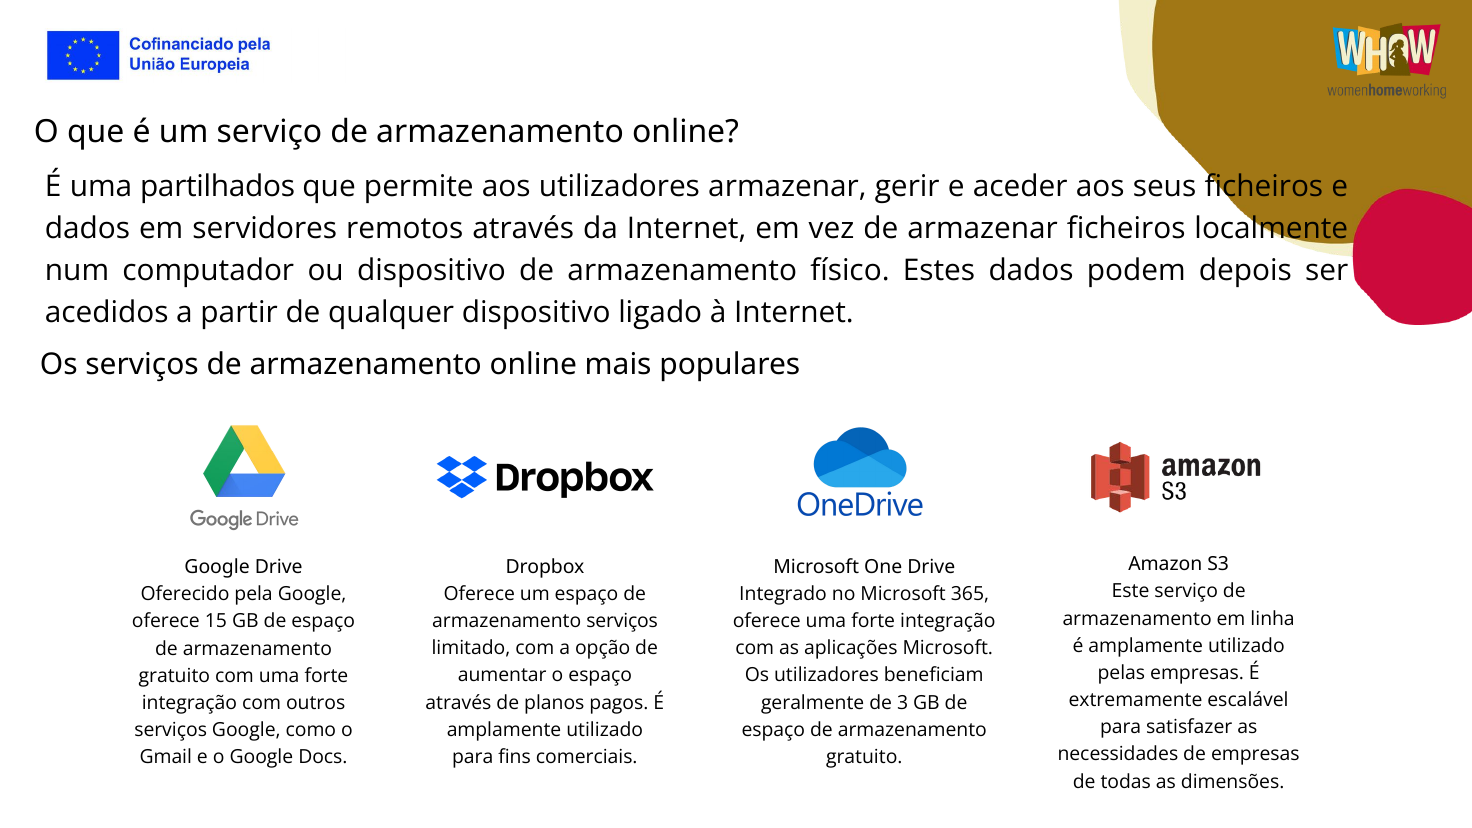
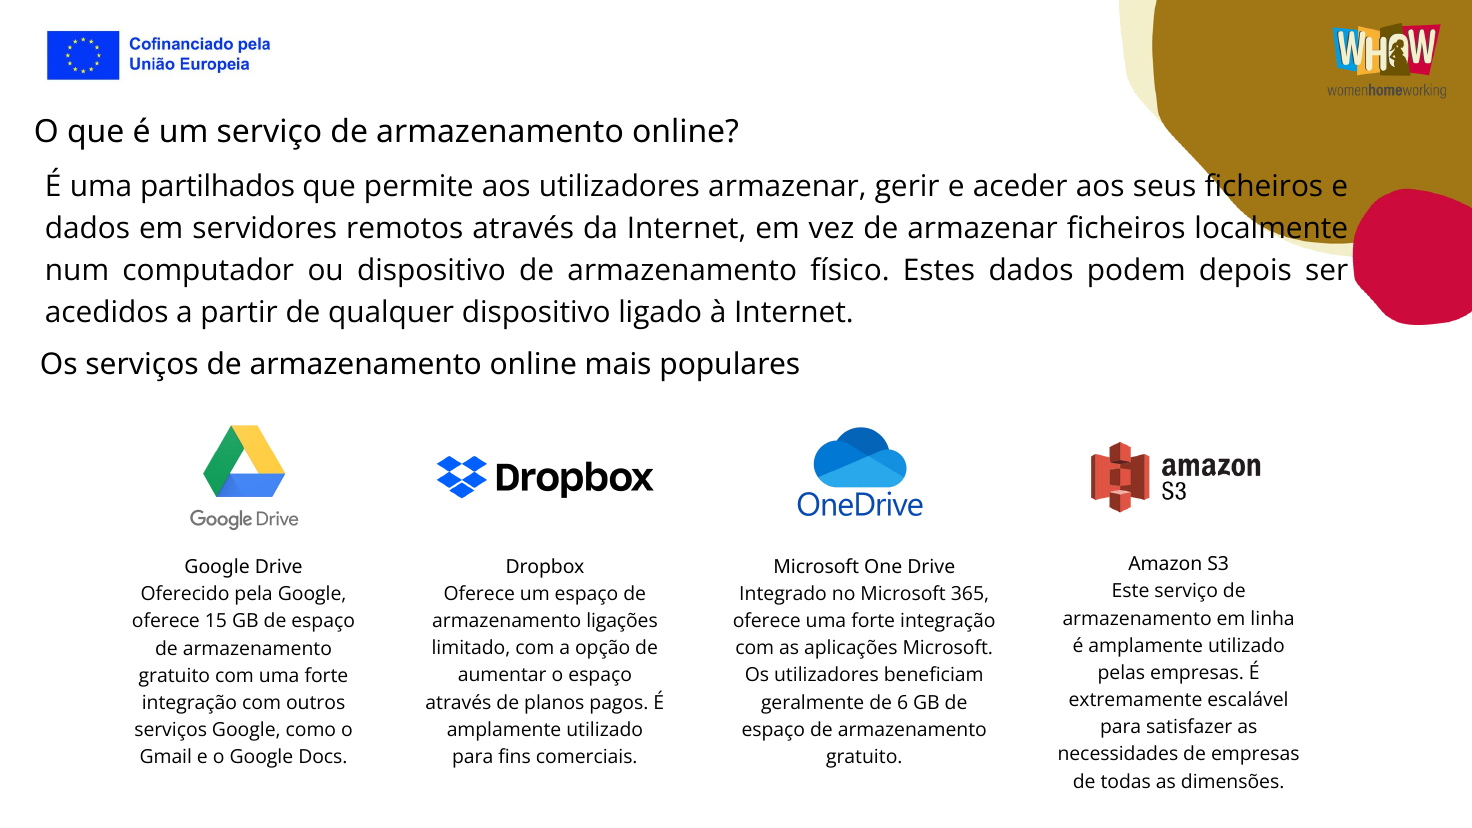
armazenamento serviços: serviços -> ligações (622, 621)
3: 3 -> 6 (903, 703)
